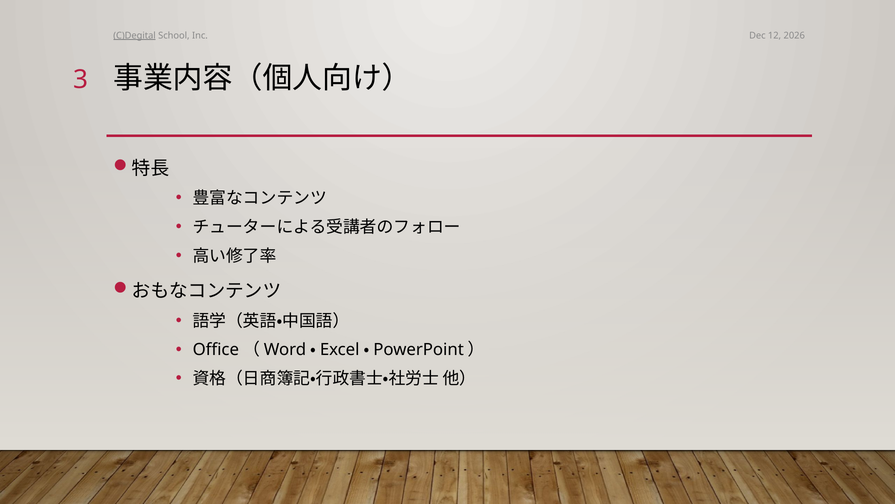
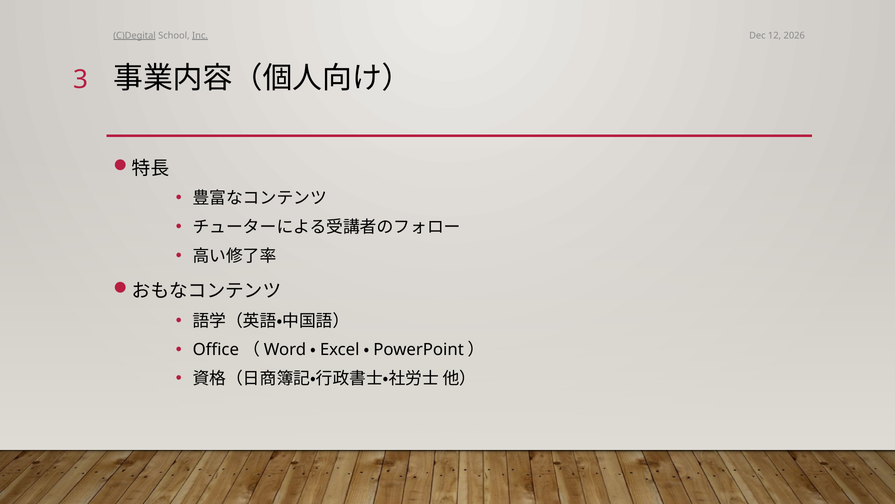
Inc underline: none -> present (200, 35)
